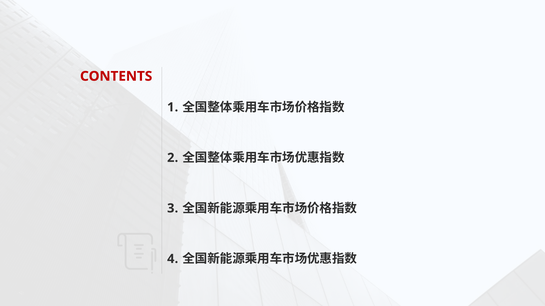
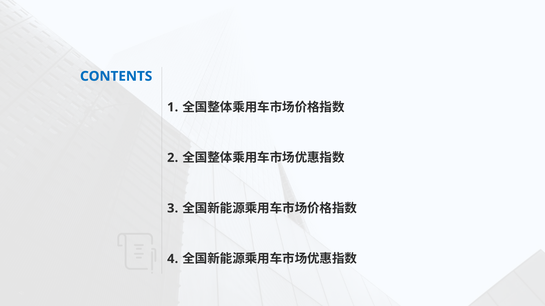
CONTENTS colour: red -> blue (116, 76)
